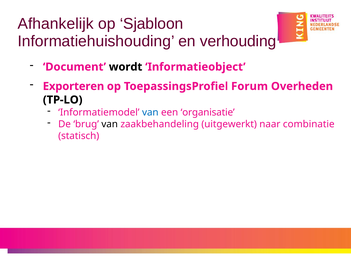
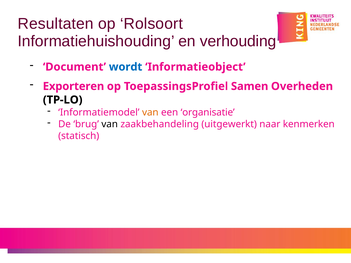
Afhankelijk: Afhankelijk -> Resultaten (56, 24)
Sjabloon: Sjabloon -> Rolsoort (151, 24)
wordt colour: black -> blue (126, 67)
Forum: Forum -> Samen (250, 86)
van colour: blue -> orange (150, 113)
combinatie: combinatie -> kenmerken (309, 124)
